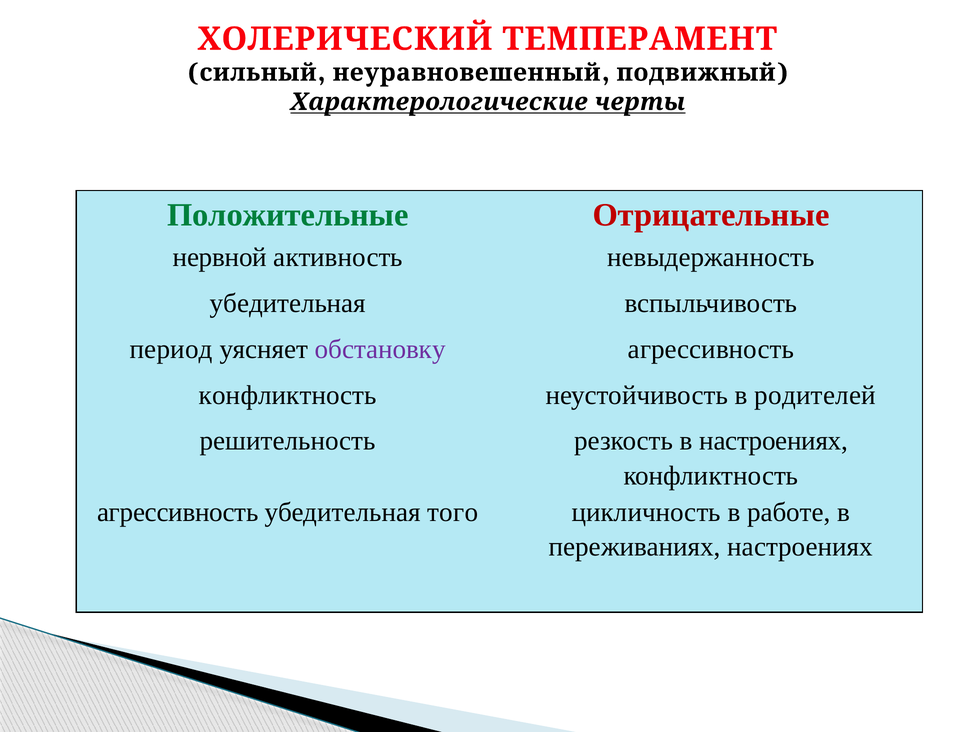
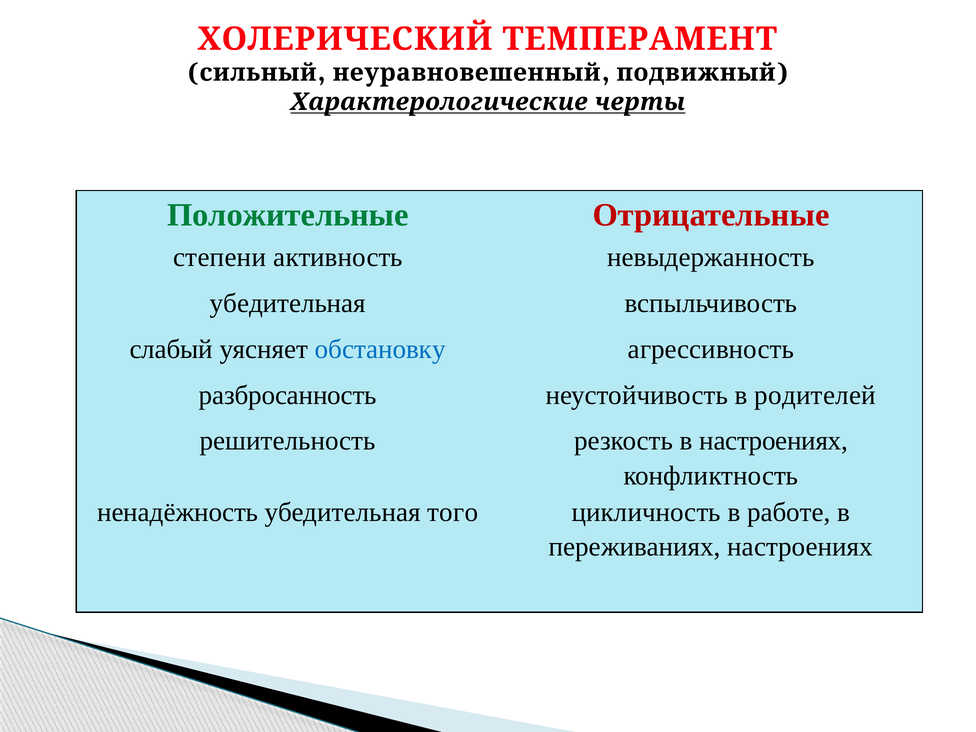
нервной: нервной -> степени (220, 257)
период: период -> слабый (171, 349)
обстановку colour: purple -> blue (380, 349)
конфликтность: конфликтность -> разбросанность (288, 395)
агрессивность: агрессивность -> ненадёжность (178, 512)
